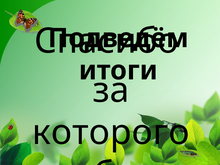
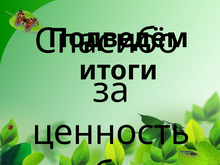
которого: которого -> ценность (111, 132)
